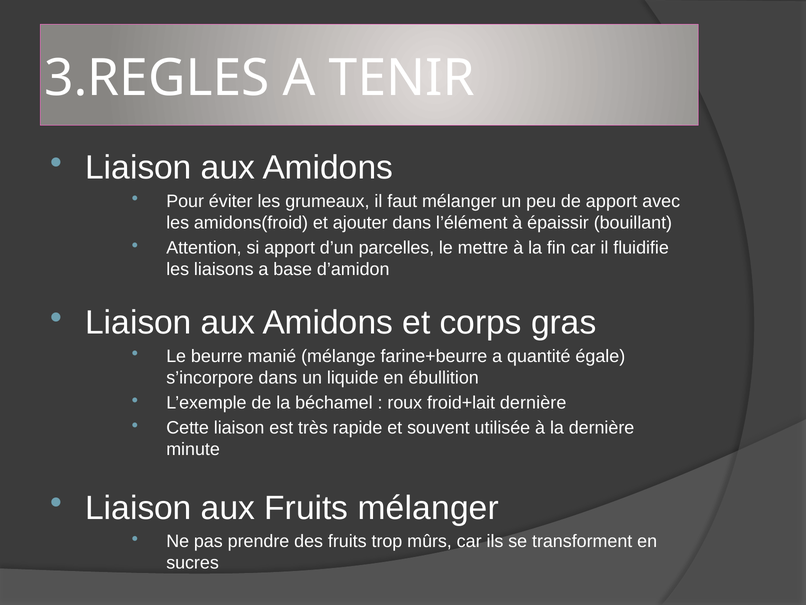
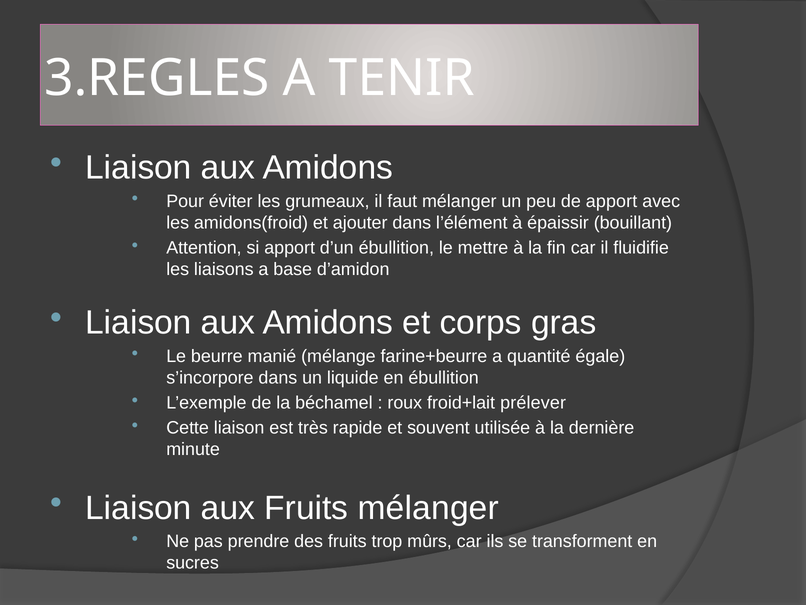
d’un parcelles: parcelles -> ébullition (396, 248)
froid+lait dernière: dernière -> prélever (533, 403)
